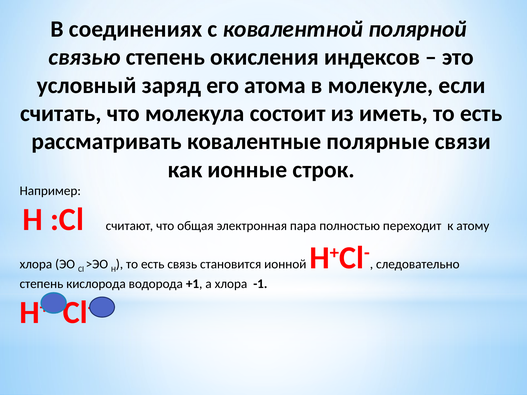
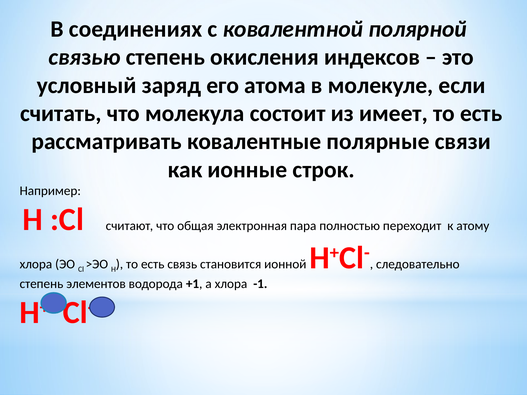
иметь: иметь -> имеет (393, 114)
кислорода: кислорода -> элементов (96, 284)
